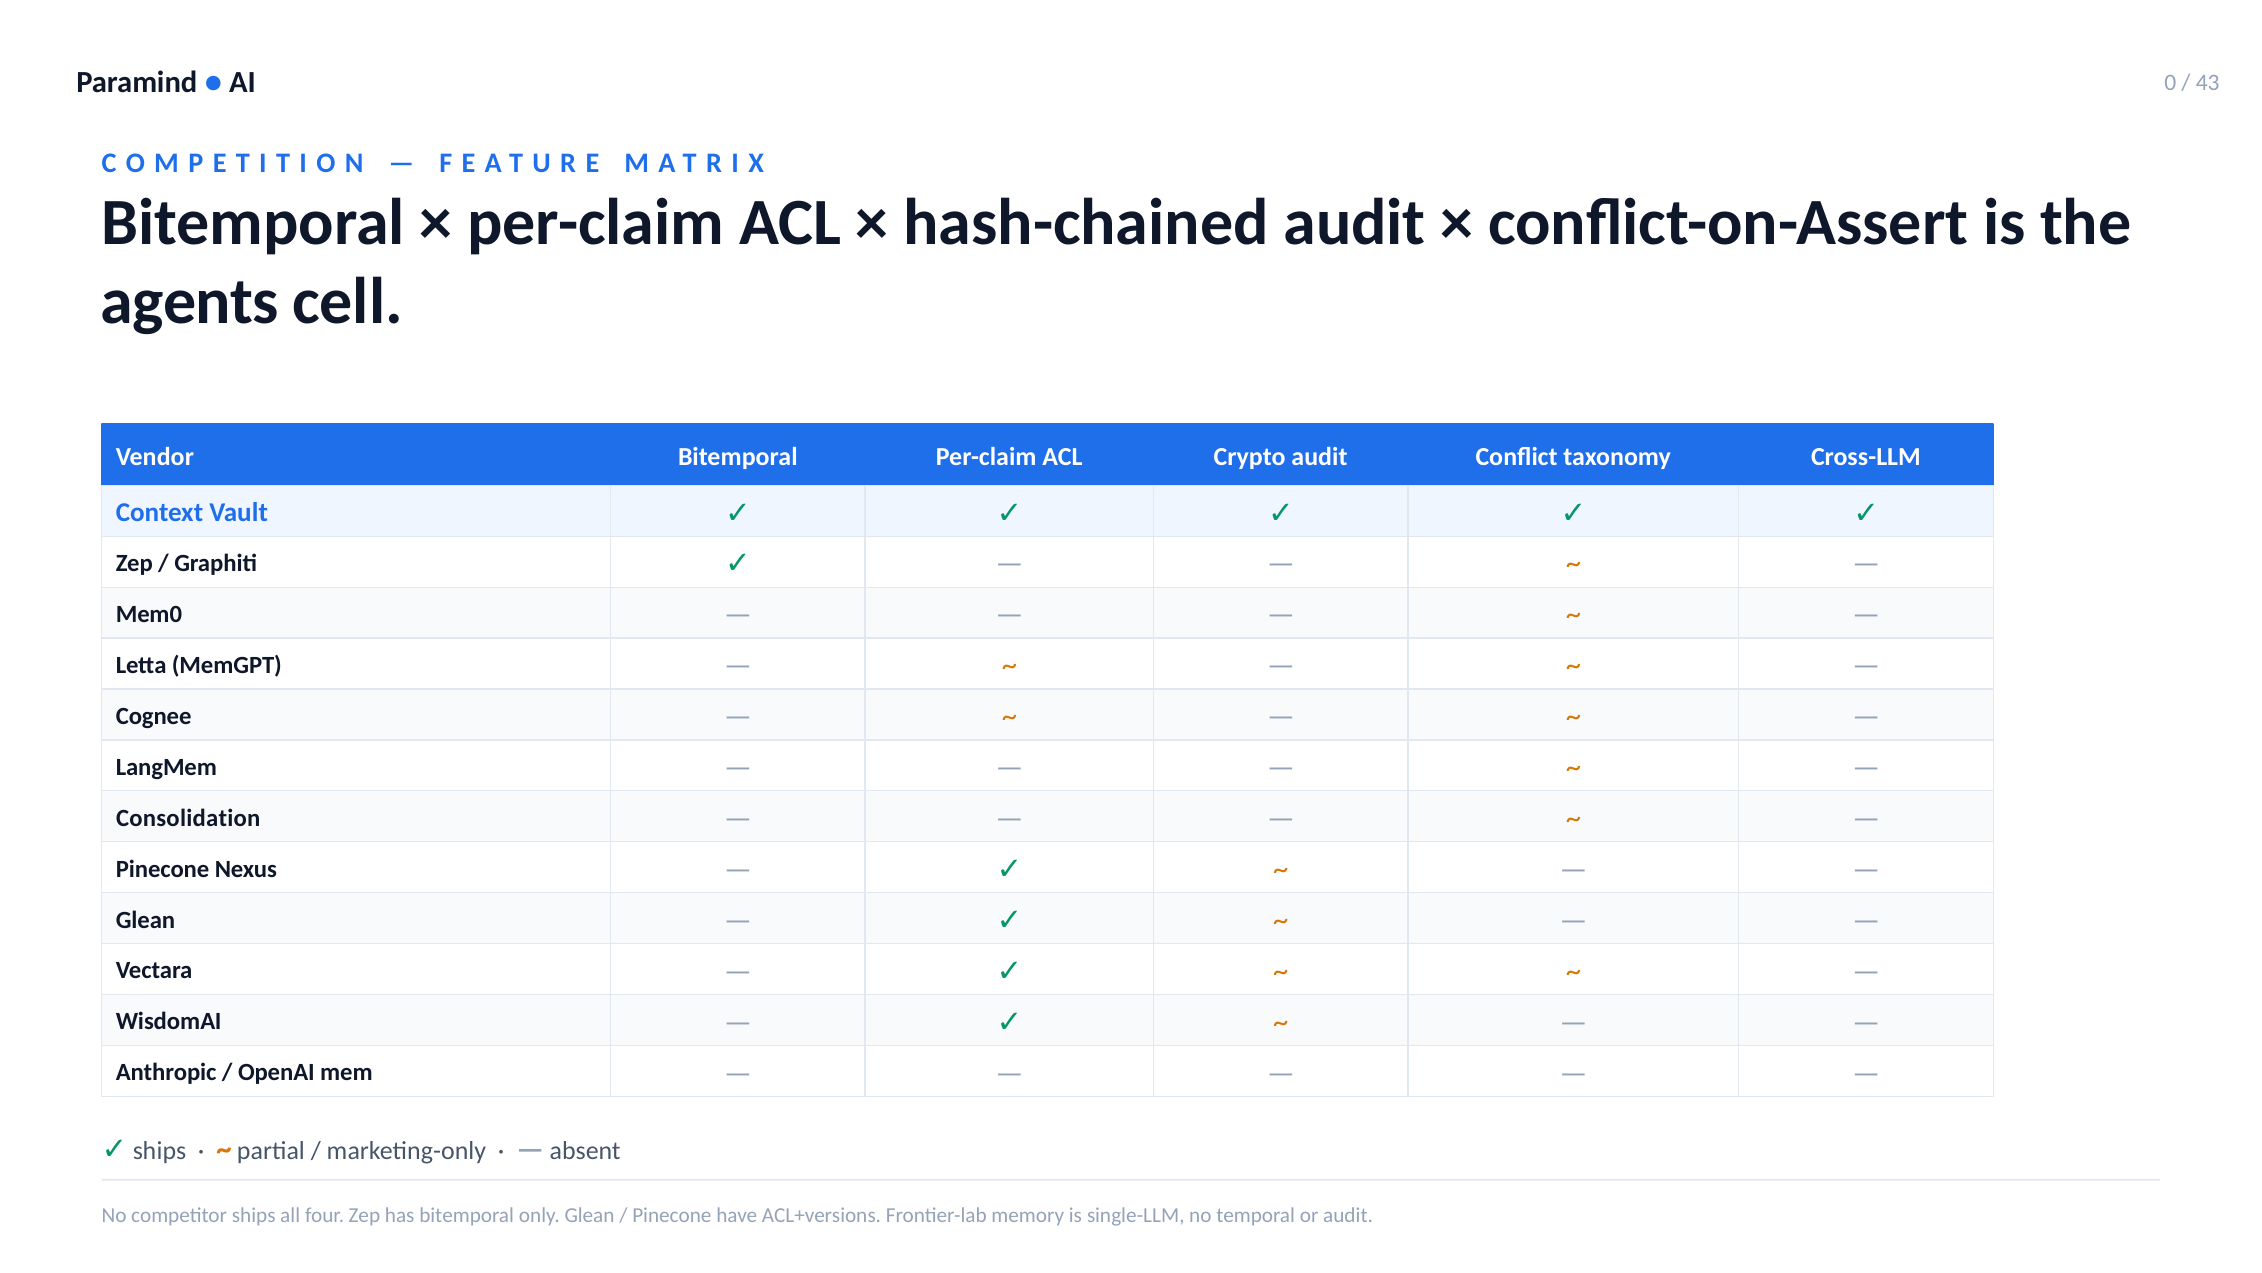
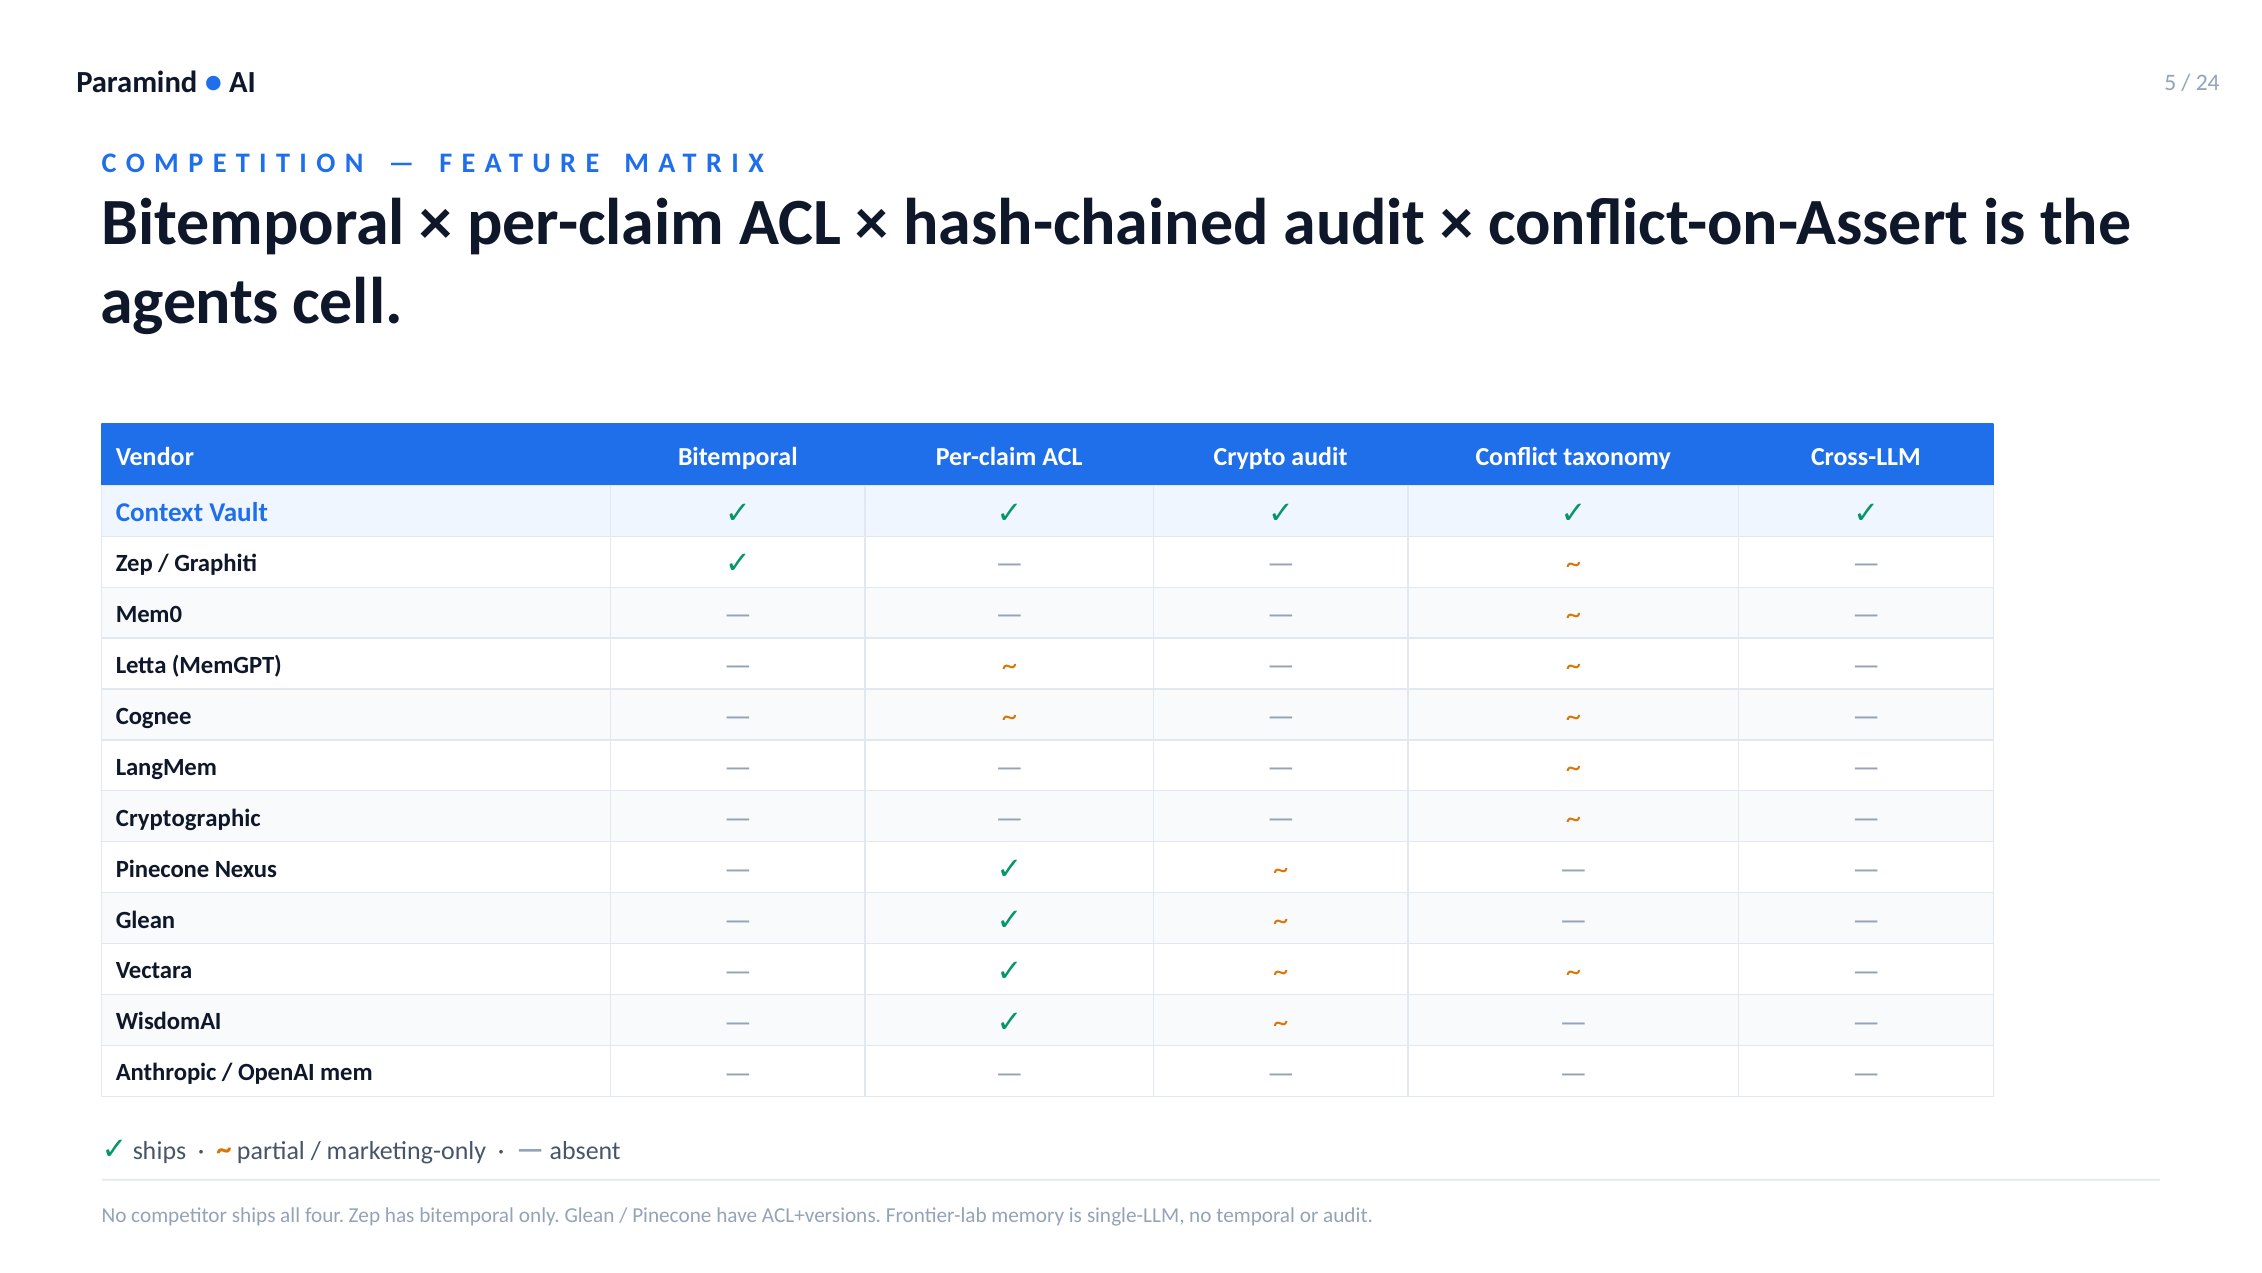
0: 0 -> 5 (2170, 82)
43: 43 -> 24 (2208, 82)
Consolidation: Consolidation -> Cryptographic (188, 818)
